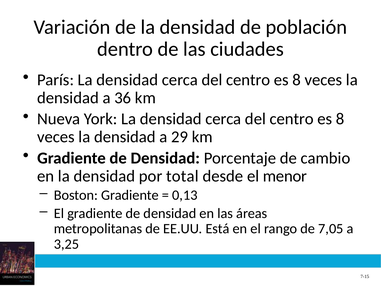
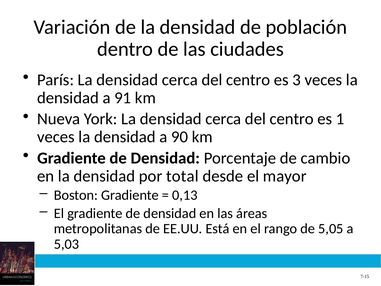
8: 8 -> 3 (297, 80)
36: 36 -> 91 (123, 98)
8: 8 -> 1 (340, 119)
29: 29 -> 90 (180, 137)
menor: menor -> mayor (285, 176)
7,05: 7,05 -> 5,05 (331, 229)
3,25: 3,25 -> 5,03 (66, 244)
